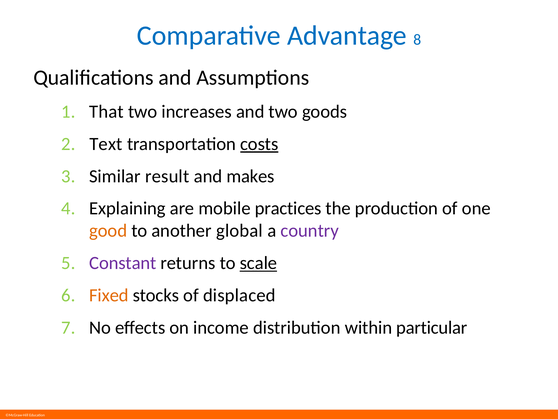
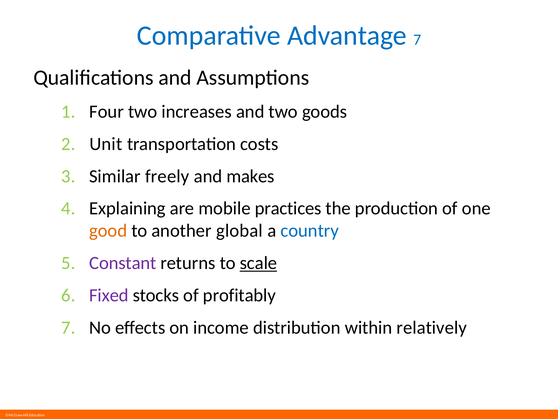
Advantage 8: 8 -> 7 (417, 40)
That: That -> Four (107, 112)
Text: Text -> Unit (106, 144)
costs underline: present -> none (259, 144)
result: result -> freely (167, 176)
country colour: purple -> blue (310, 231)
Fixed colour: orange -> purple (109, 295)
displaced: displaced -> profitably (239, 295)
particular: particular -> relatively (432, 327)
